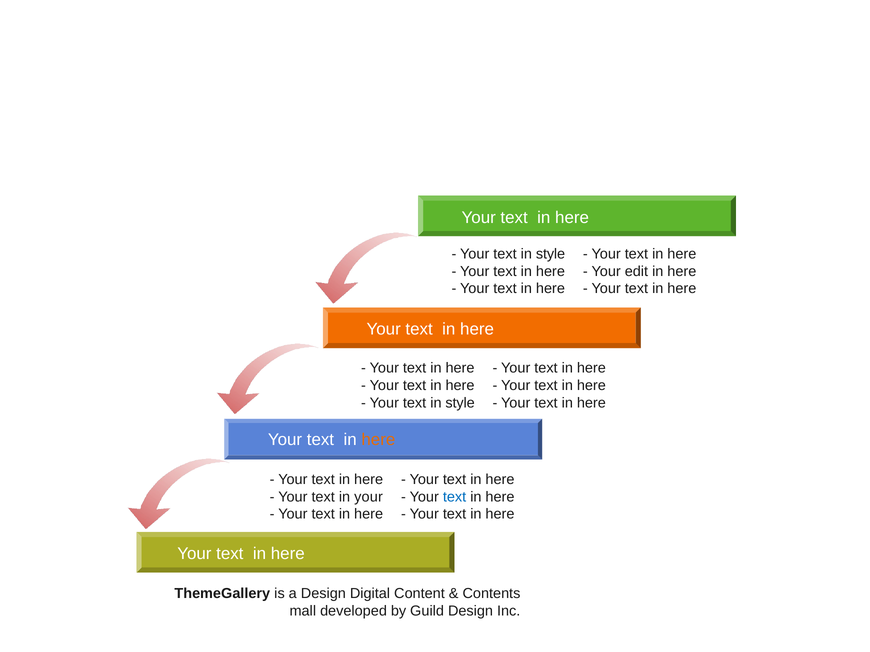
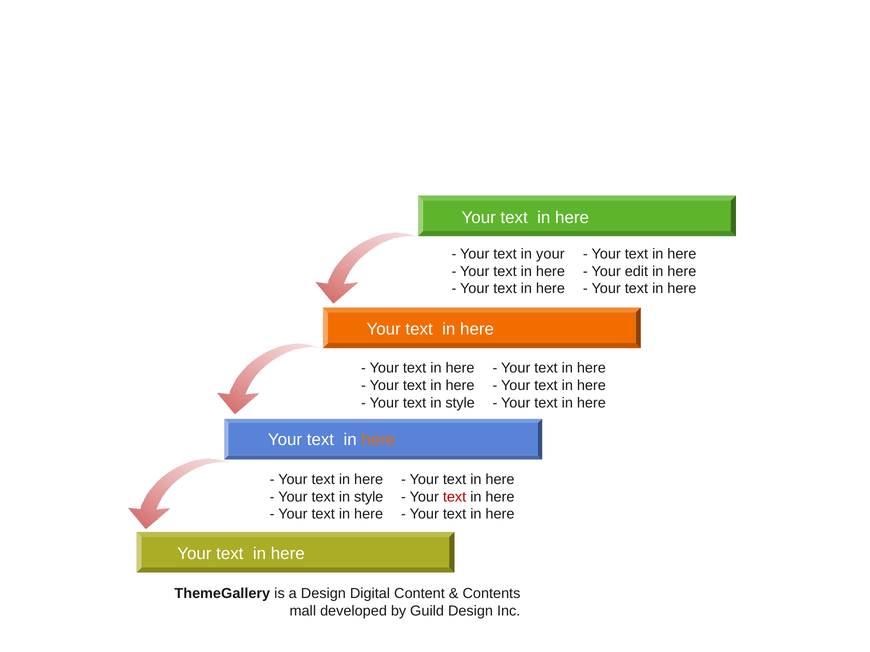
style: style -> your (550, 254)
your: your -> style (369, 497)
text colour: blue -> red (455, 497)
